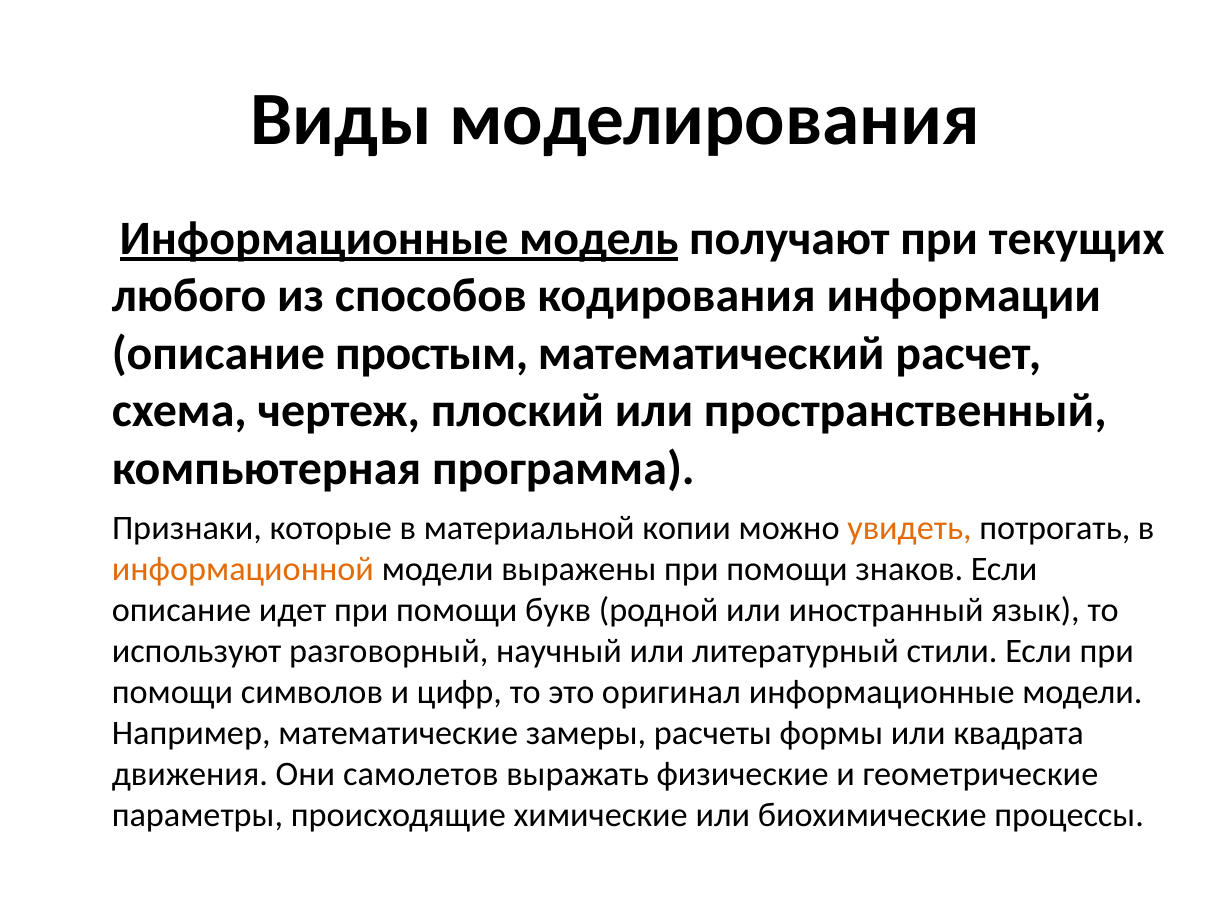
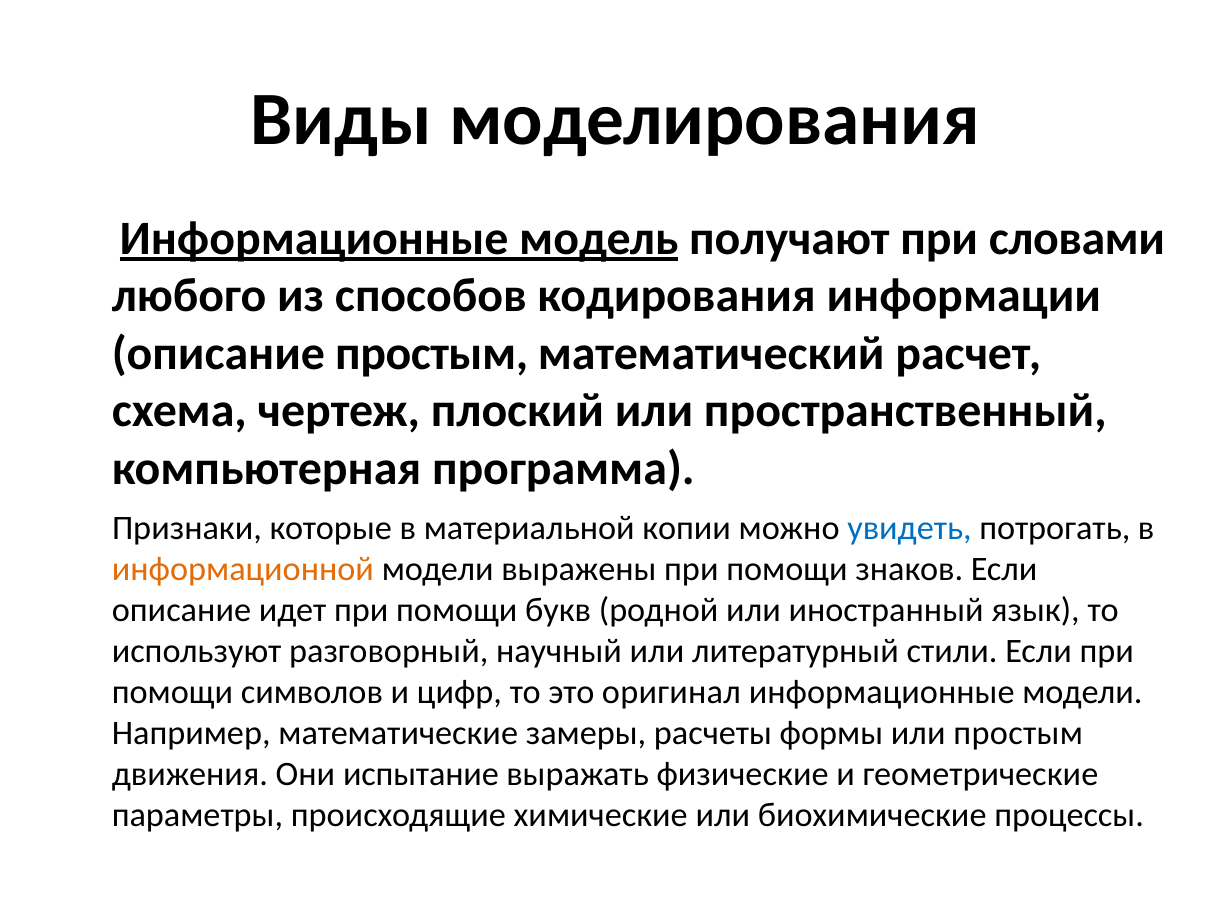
текущих: текущих -> словами (1077, 238)
увидеть colour: orange -> blue (909, 528)
или квадрата: квадрата -> простым (1018, 733)
самолетов: самолетов -> испытание (421, 774)
